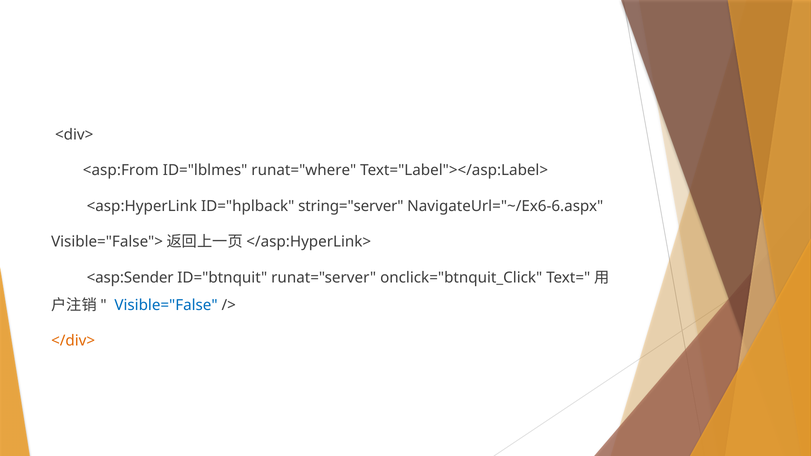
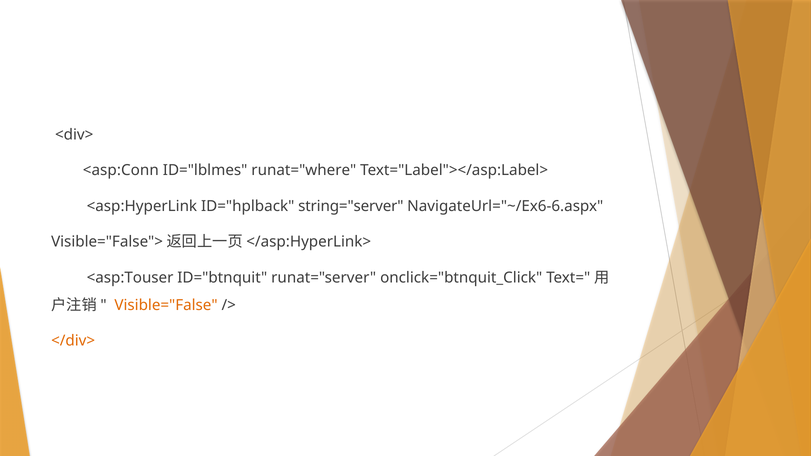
<asp:From: <asp:From -> <asp:Conn (121, 170)
<asp:Sender: <asp:Sender -> <asp:Touser (130, 278)
Visible="False colour: blue -> orange (166, 305)
